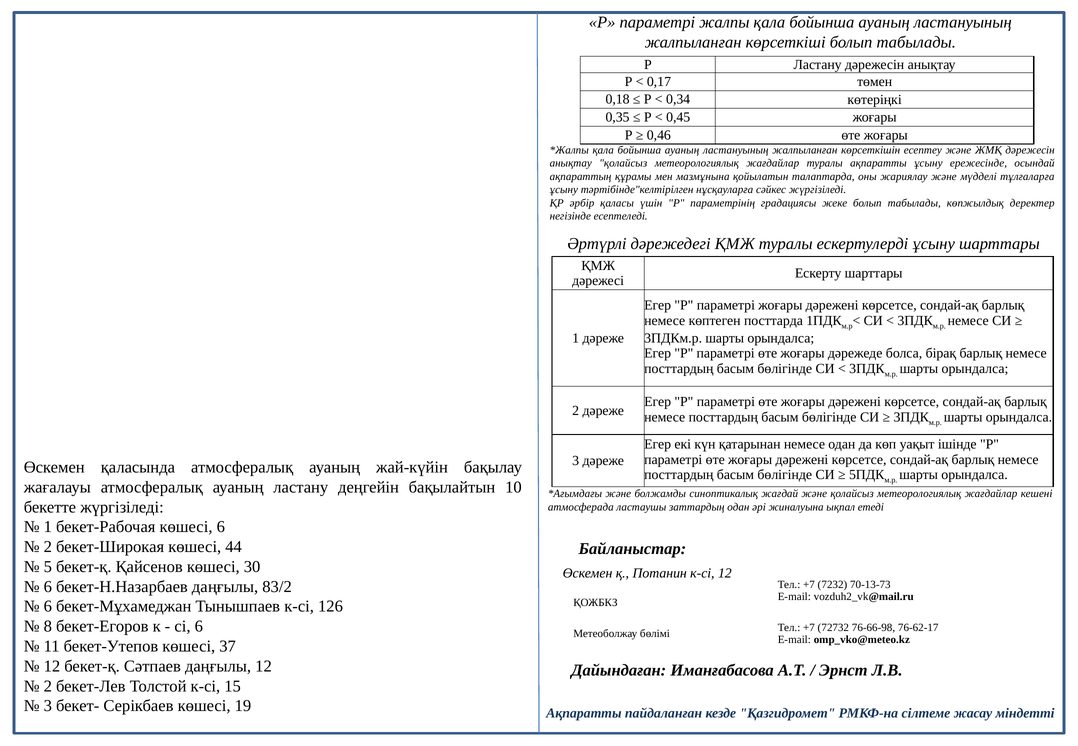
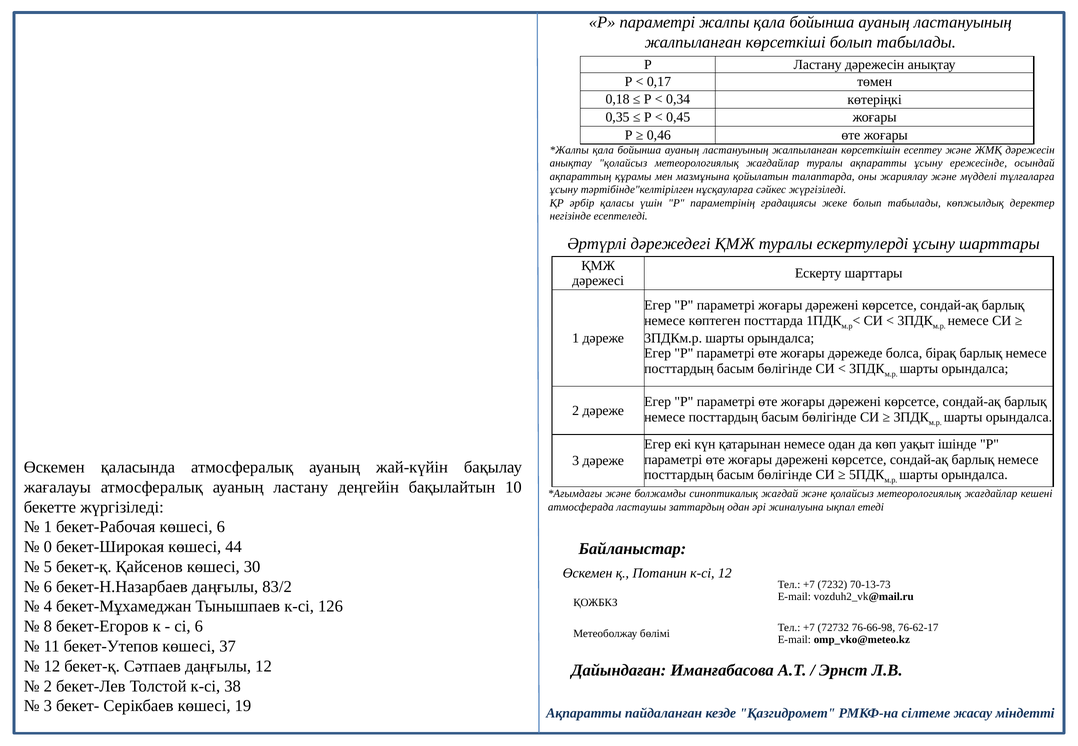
2: 2 -> 0 (48, 547)
6: 6 -> 4 (48, 607)
15: 15 -> 38 (233, 686)
